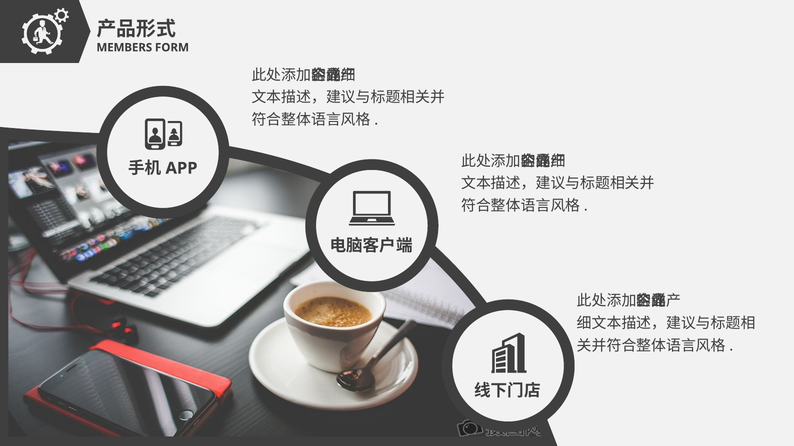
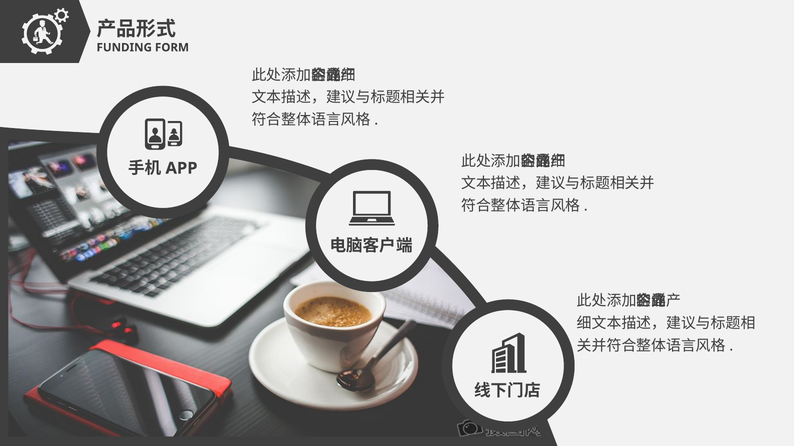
MEMBERS: MEMBERS -> FUNDING (124, 48)
